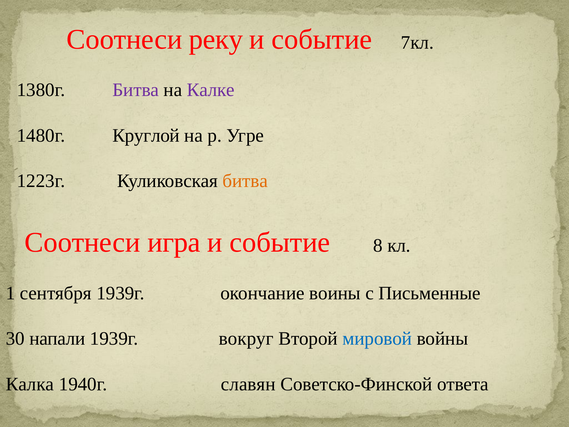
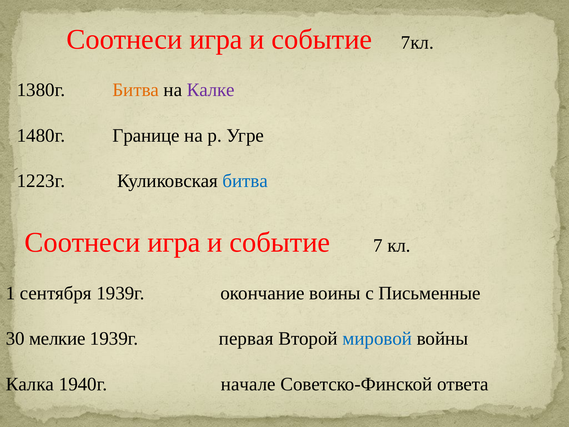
реку: реку -> игра (216, 39)
Битва colour: purple -> orange (136, 90)
Круглой: Круглой -> Границе (146, 135)
битва colour: orange -> blue (245, 181)
8: 8 -> 7 (378, 245)
напали: напали -> мелкие (57, 338)
вокруг: вокруг -> первая (246, 338)
славян: славян -> начале (248, 384)
